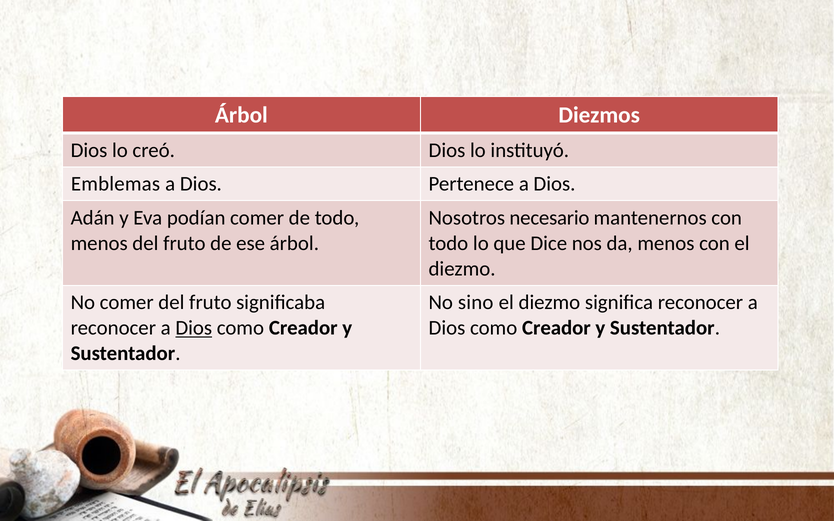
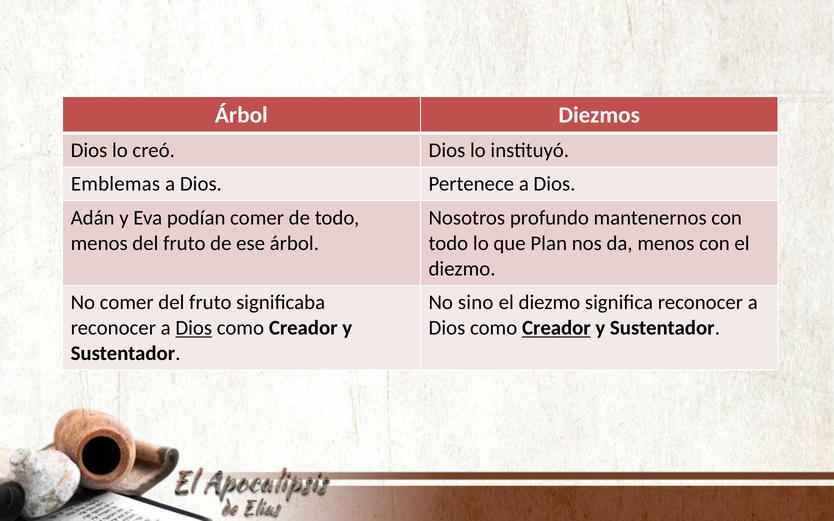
necesario: necesario -> profundo (549, 218)
Dice: Dice -> Plan (549, 243)
Creador underline: none -> present (556, 328)
